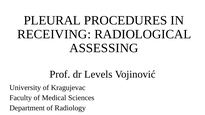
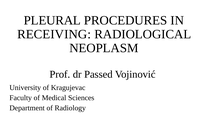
ASSESSING: ASSESSING -> NEOPLASM (104, 48)
Levels: Levels -> Passed (98, 75)
